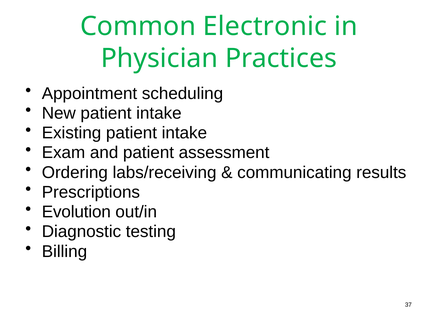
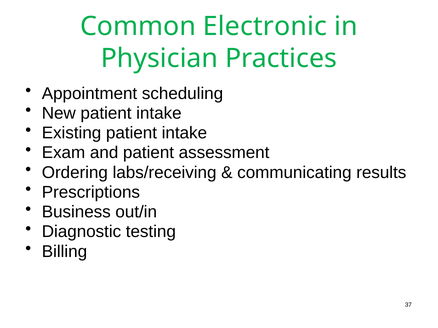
Evolution: Evolution -> Business (76, 212)
